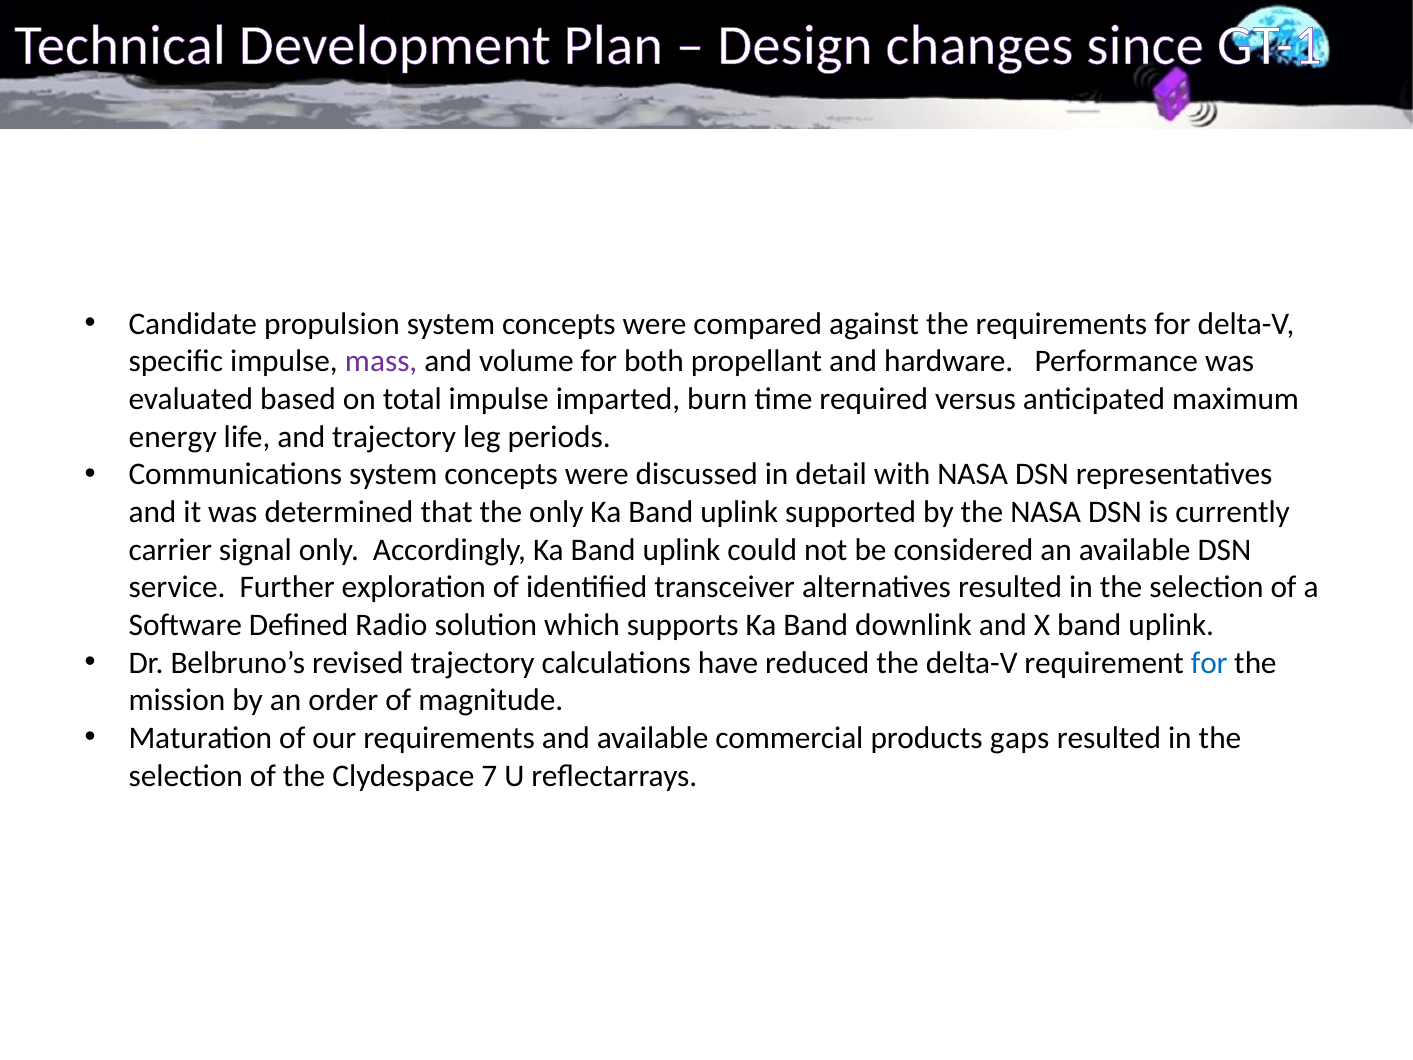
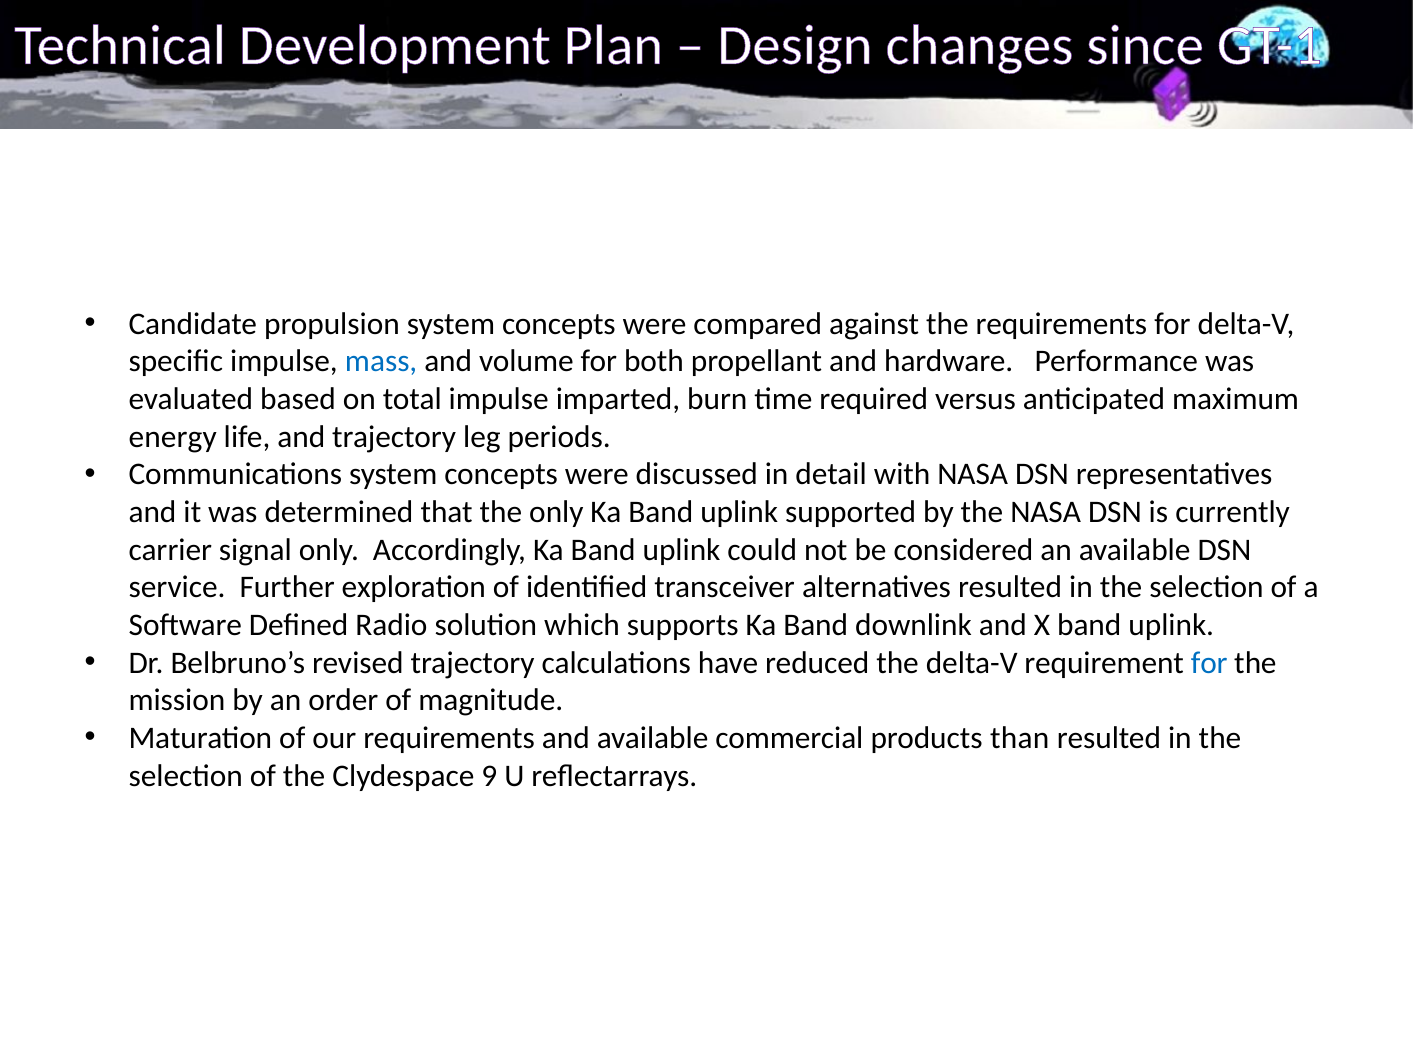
mass colour: purple -> blue (381, 361)
gaps: gaps -> than (1020, 738)
7: 7 -> 9 (489, 776)
